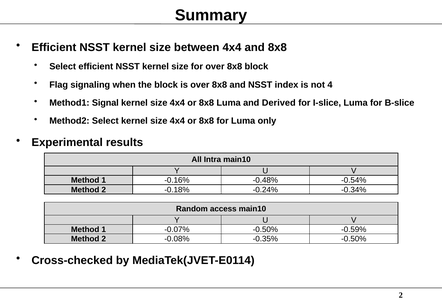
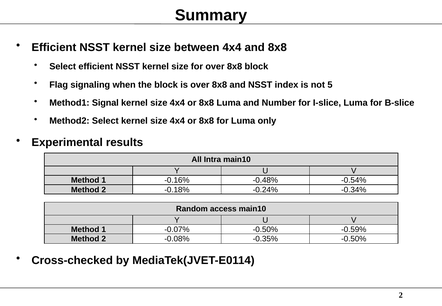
4: 4 -> 5 (330, 85)
Derived: Derived -> Number (279, 103)
